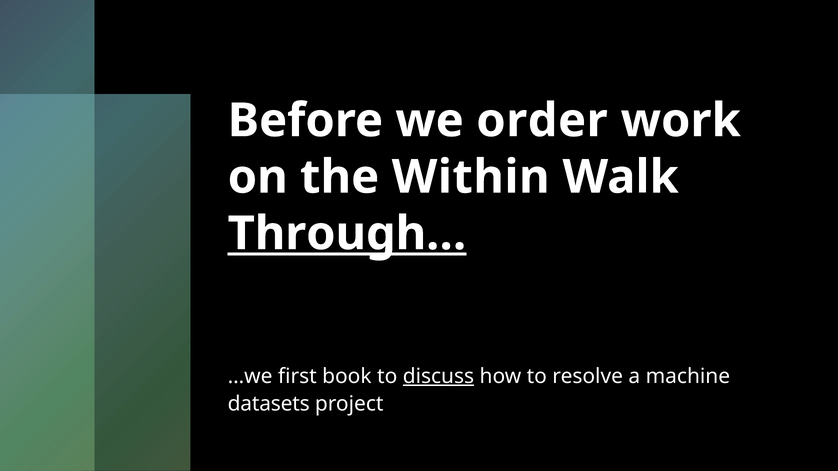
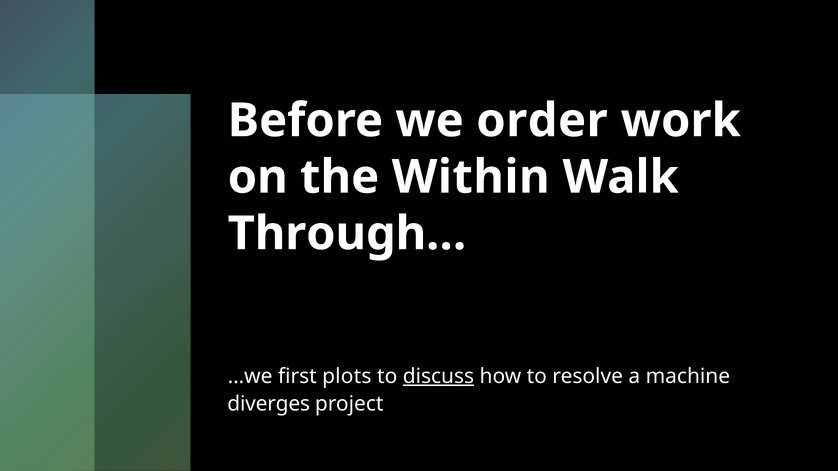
Through… underline: present -> none (347, 234)
book: book -> plots (347, 377)
datasets: datasets -> diverges (269, 404)
